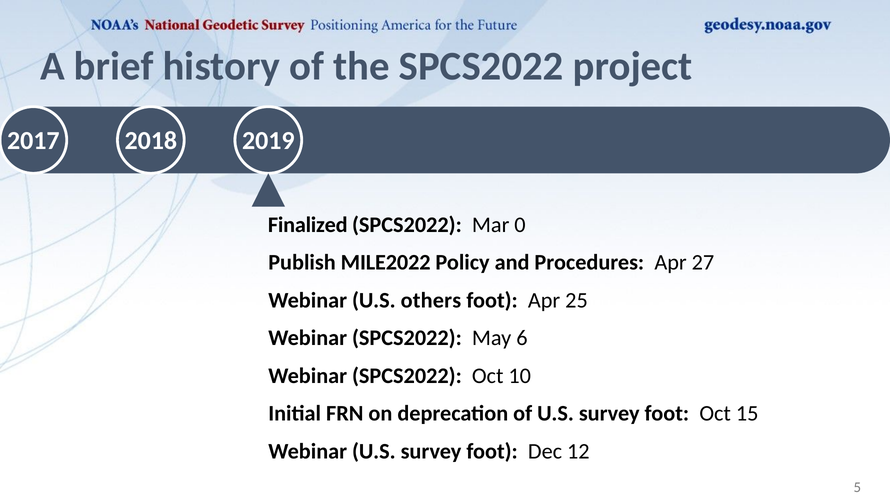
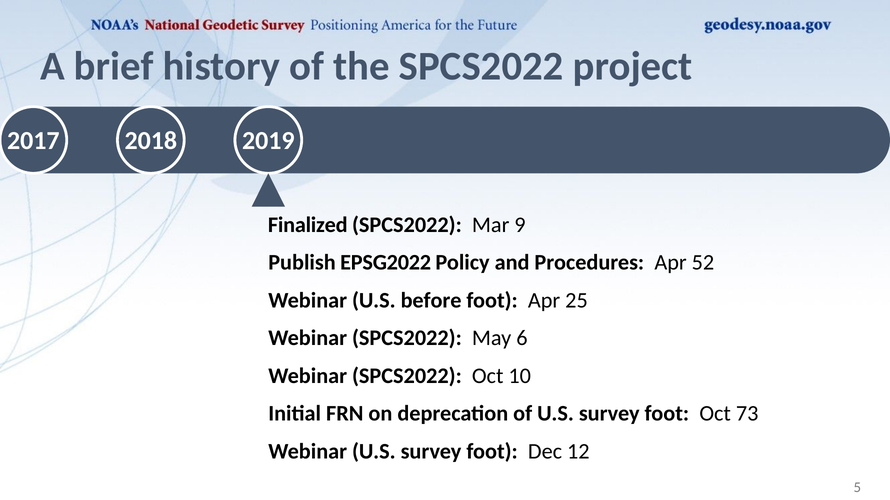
0: 0 -> 9 (520, 225)
MILE2022: MILE2022 -> EPSG2022 (386, 263)
27: 27 -> 52 (703, 263)
others: others -> before (431, 301)
15: 15 -> 73 (747, 414)
